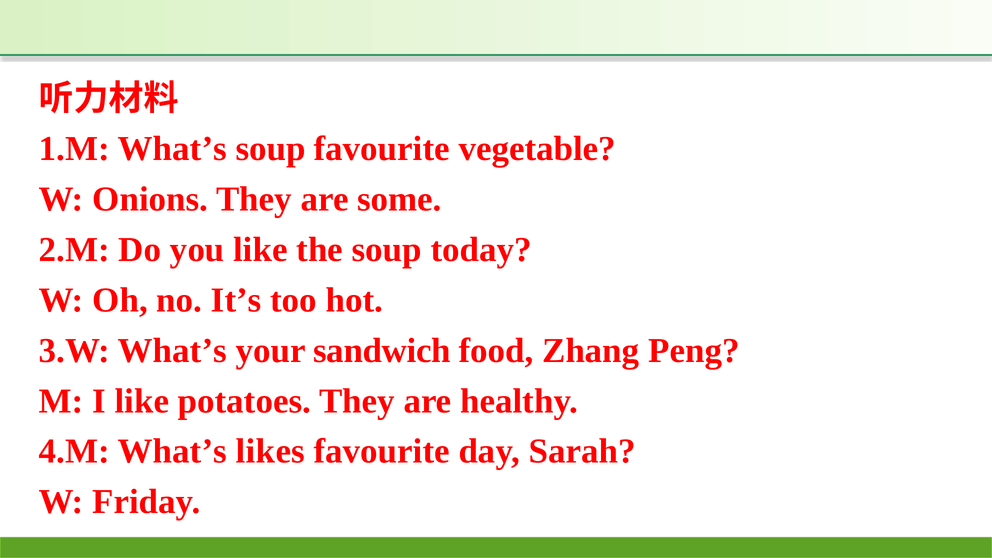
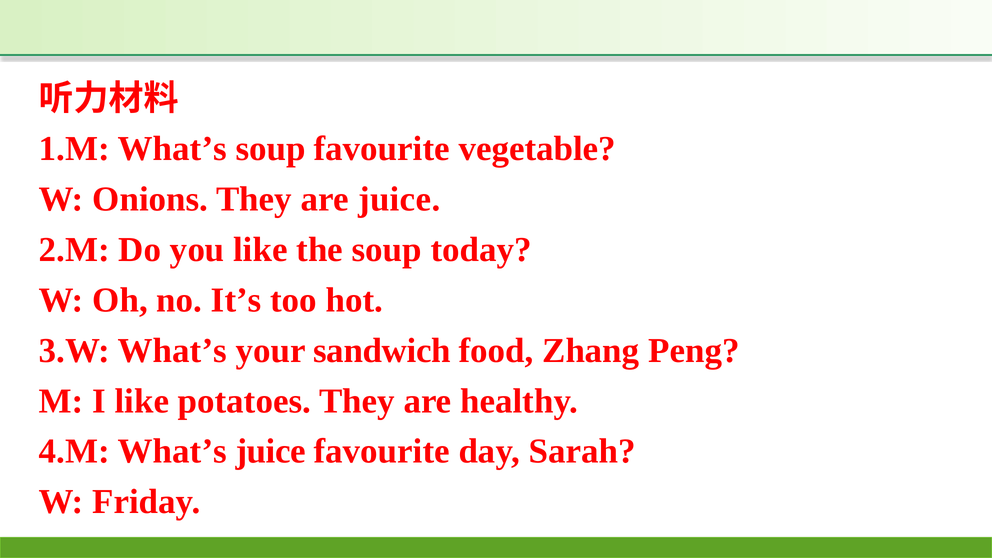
are some: some -> juice (399, 199)
What’s likes: likes -> juice (271, 451)
